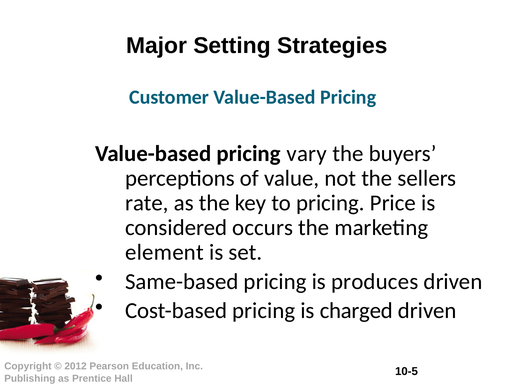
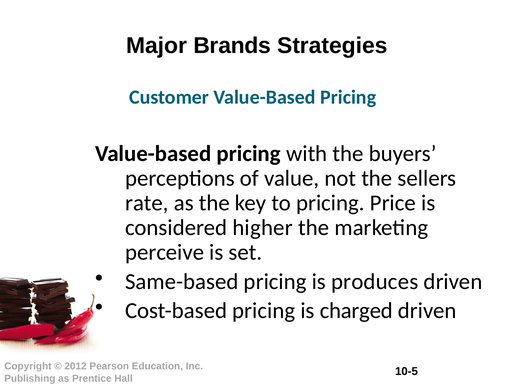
Setting: Setting -> Brands (232, 46)
vary: vary -> with (307, 154)
occurs: occurs -> higher (263, 228)
element: element -> perceive (165, 253)
